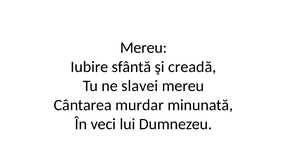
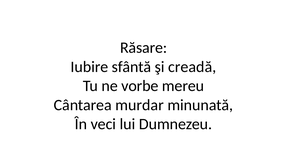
Mereu: Mereu -> Răsare (144, 48)
slavei: slavei -> vorbe (140, 86)
